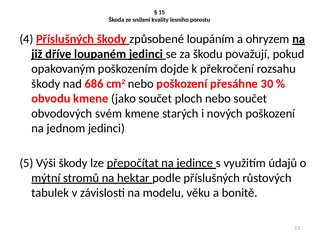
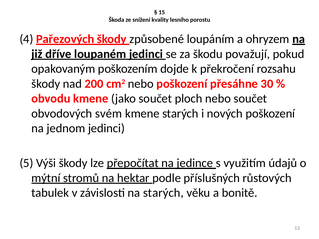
4 Příslušných: Příslušných -> Pařezových (65, 39)
686: 686 -> 200 (94, 84)
na modelu: modelu -> starých (163, 193)
